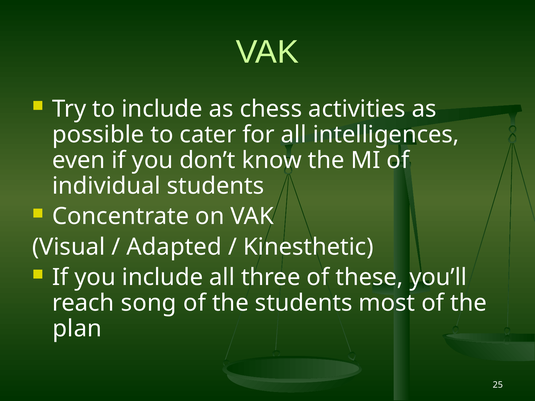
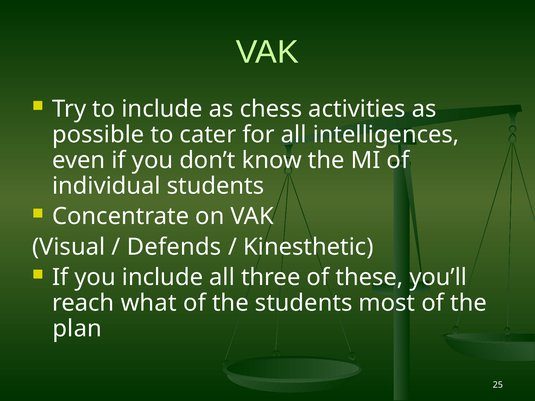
Adapted: Adapted -> Defends (174, 247)
song: song -> what (149, 303)
